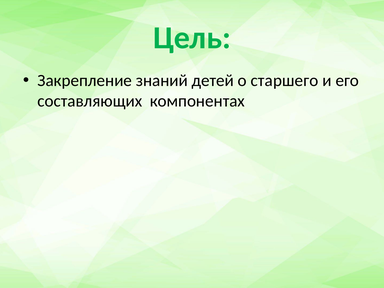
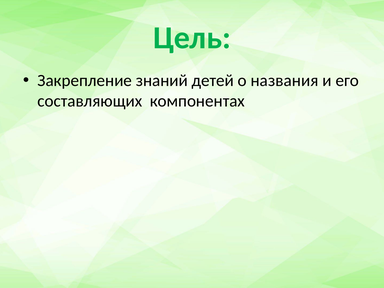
старшего: старшего -> названия (285, 81)
